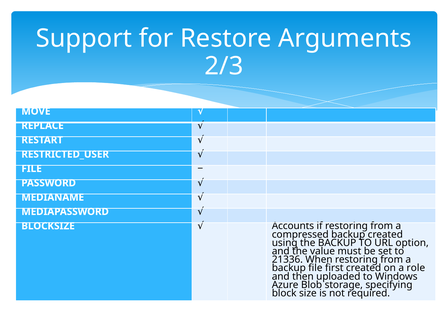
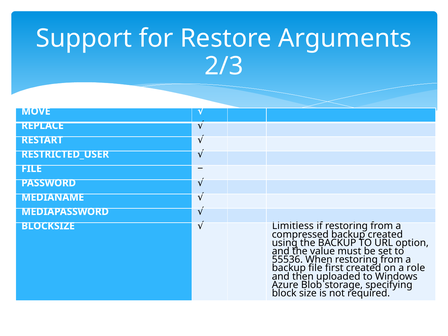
Accounts: Accounts -> Limitless (293, 226)
21336: 21336 -> 55536 (287, 260)
